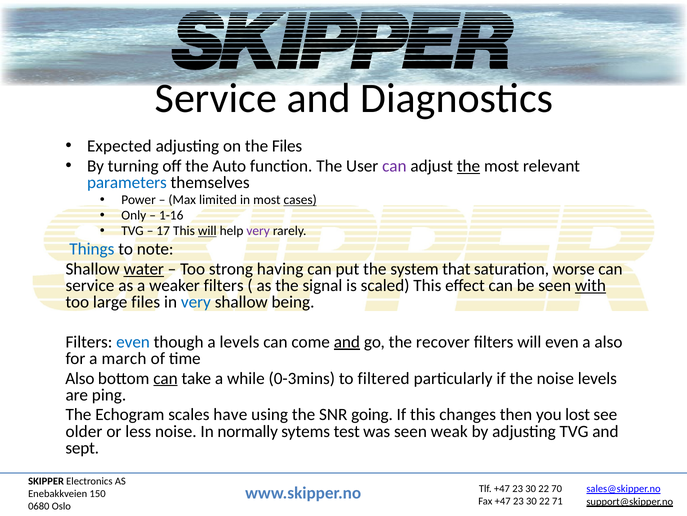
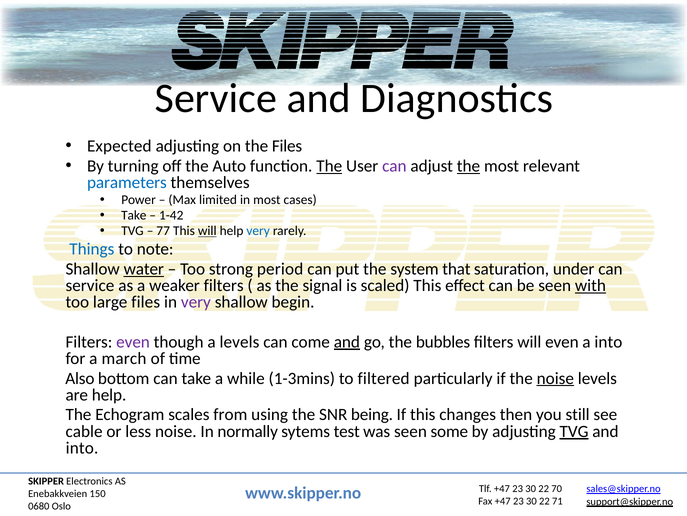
The underline: none -> present (329, 166)
cases underline: present -> none (300, 200)
Only: Only -> Take (134, 215)
1-16: 1-16 -> 1-42 (171, 215)
17: 17 -> 77 (163, 231)
very colour: purple -> blue (258, 231)
having: having -> period (280, 269)
worse: worse -> under (574, 269)
very colour: blue -> purple (196, 302)
being: being -> begin (293, 302)
even colour: blue -> purple (133, 341)
recover: recover -> bubbles (443, 341)
a also: also -> into (608, 341)
can underline: present -> none (165, 378)
0-3mins: 0-3mins -> 1-3mins (302, 378)
noise underline: none -> present (555, 378)
are ping: ping -> help (109, 394)
have: have -> from (230, 414)
going: going -> being (372, 414)
lost: lost -> still (578, 414)
older: older -> cable (84, 431)
weak: weak -> some (449, 431)
TVG underline: none -> present (574, 431)
sept: sept -> into (82, 447)
